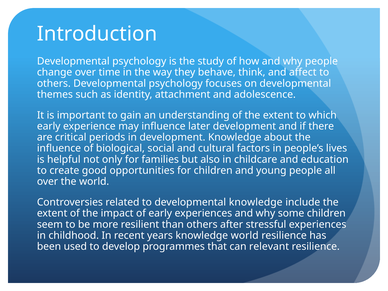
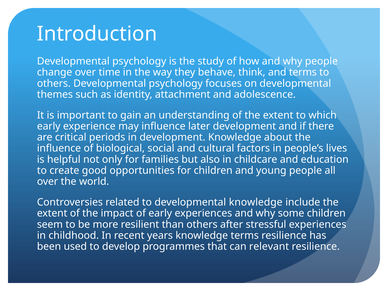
and affect: affect -> terms (303, 72)
knowledge world: world -> terms (245, 235)
